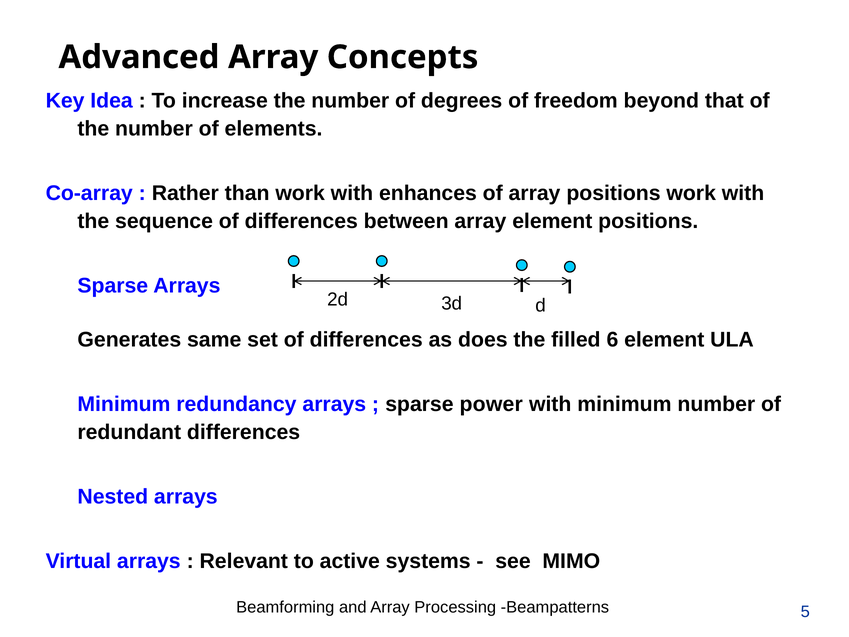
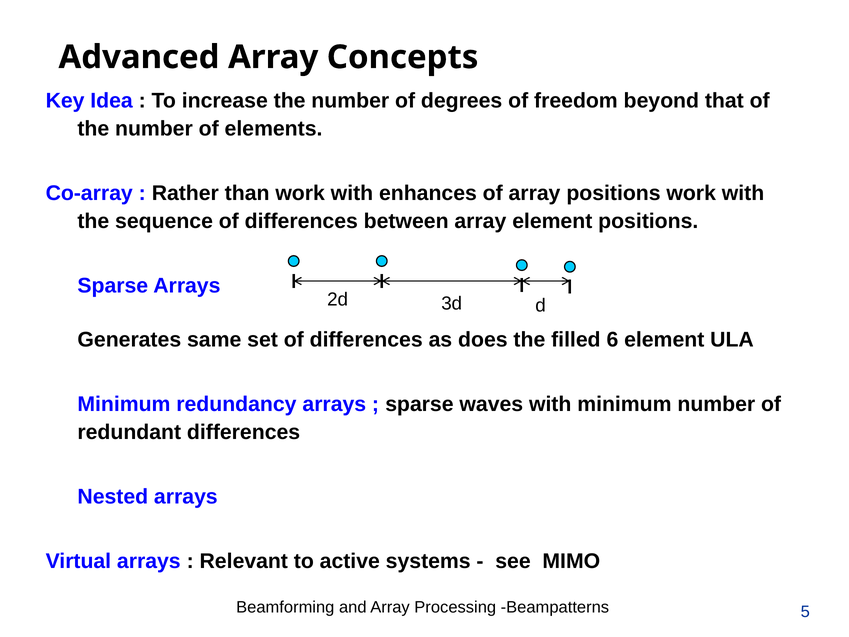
power: power -> waves (491, 404)
